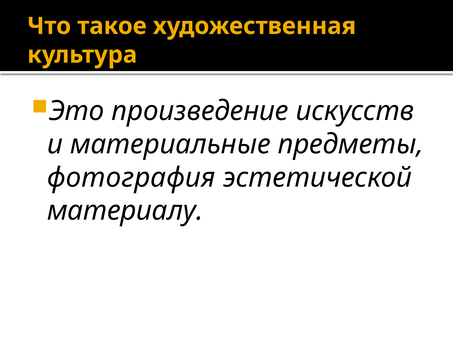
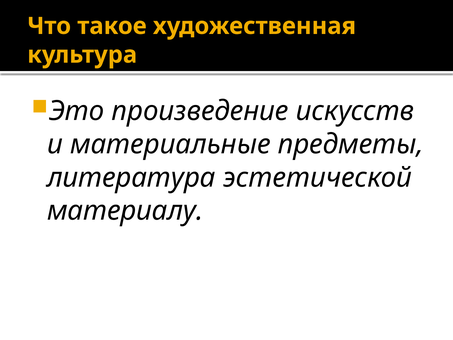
фотография: фотография -> литература (131, 177)
